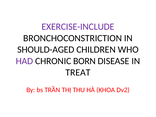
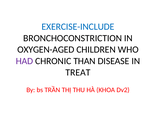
EXERCISE-INCLUDE colour: purple -> blue (78, 27)
SHOULD-AGED: SHOULD-AGED -> OXYGEN-AGED (46, 50)
BORN: BORN -> THAN (84, 61)
